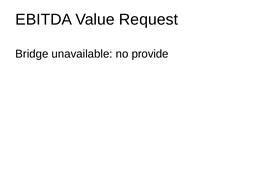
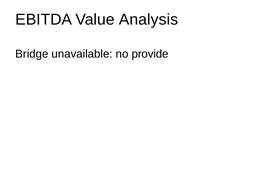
Request: Request -> Analysis (149, 20)
